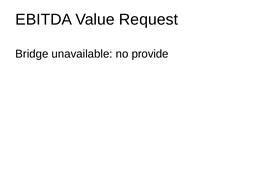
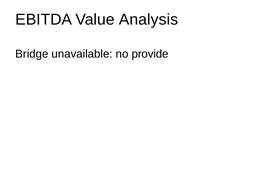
Request: Request -> Analysis (149, 20)
